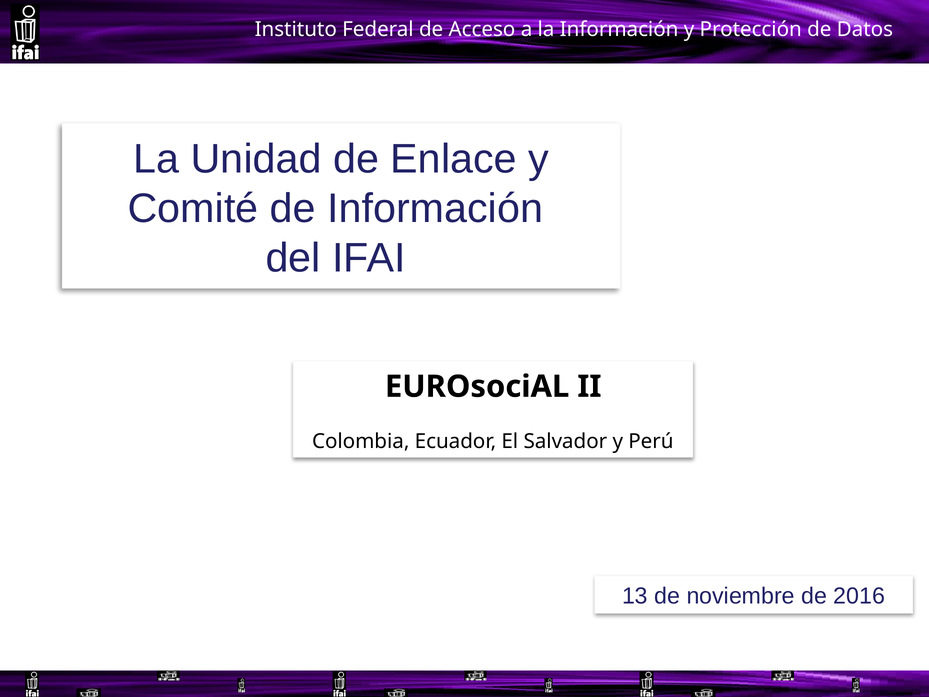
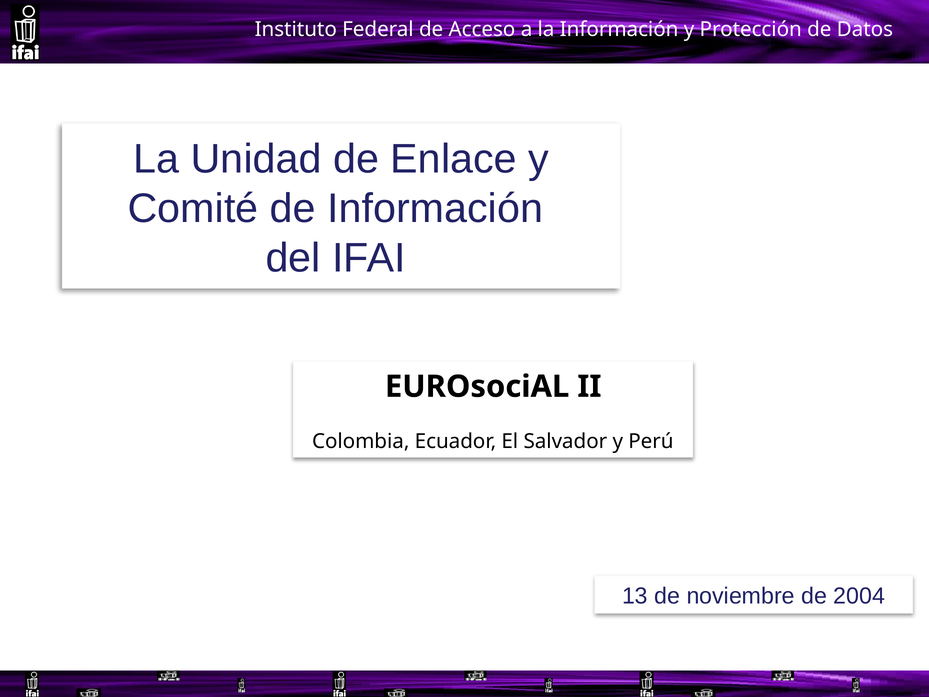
2016: 2016 -> 2004 (859, 596)
